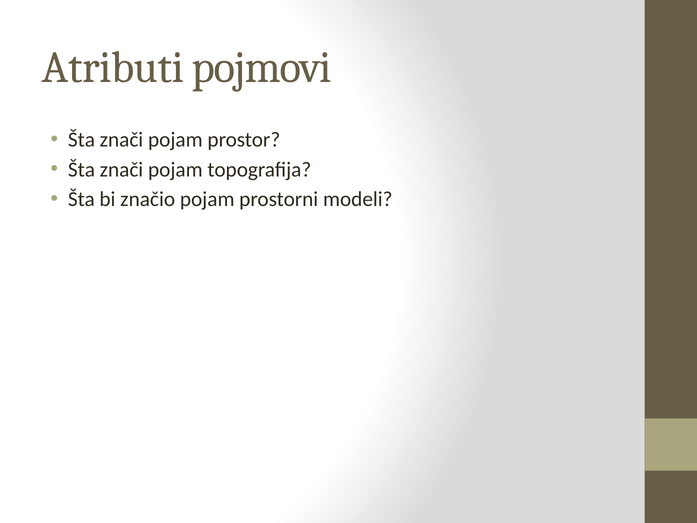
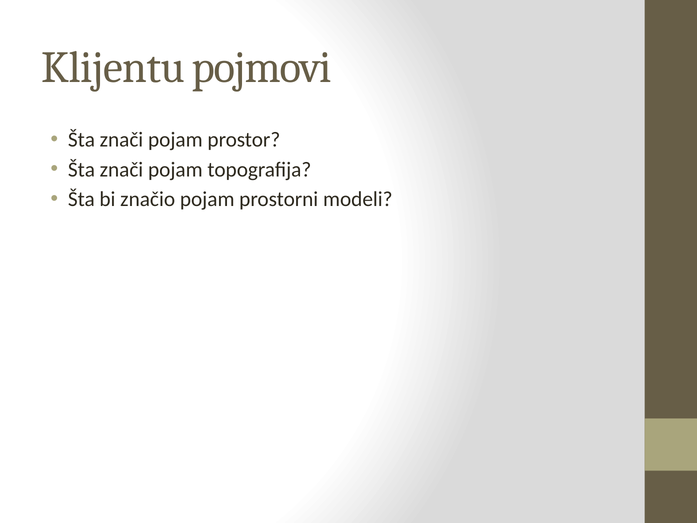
Atributi: Atributi -> Klijentu (113, 68)
